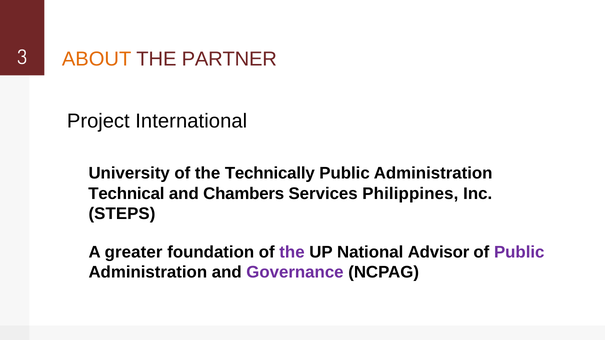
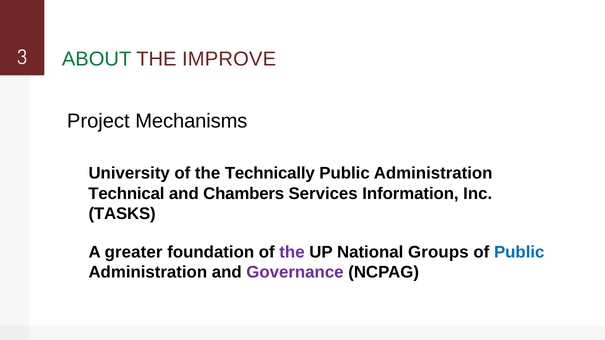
ABOUT colour: orange -> green (97, 59)
PARTNER: PARTNER -> IMPROVE (229, 59)
International: International -> Mechanisms (191, 121)
Philippines: Philippines -> Information (410, 194)
STEPS: STEPS -> TASKS (122, 214)
Advisor: Advisor -> Groups (438, 252)
Public colour: purple -> blue (519, 252)
